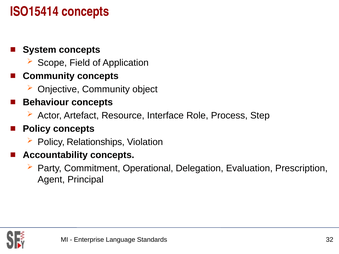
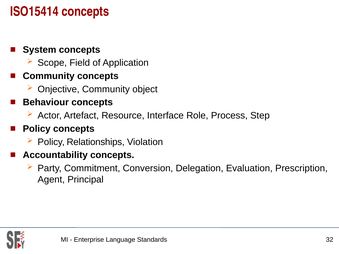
Operational: Operational -> Conversion (148, 168)
